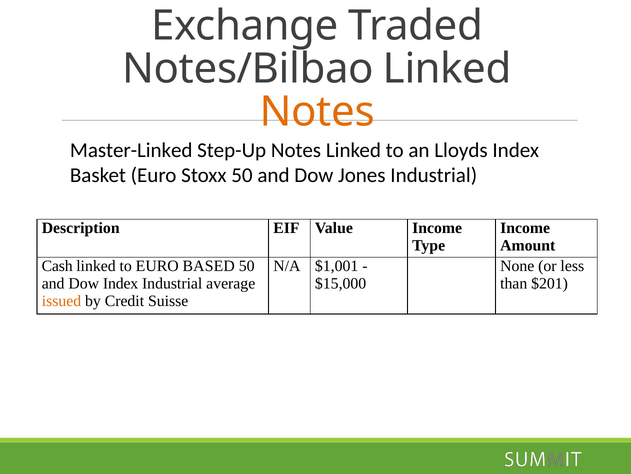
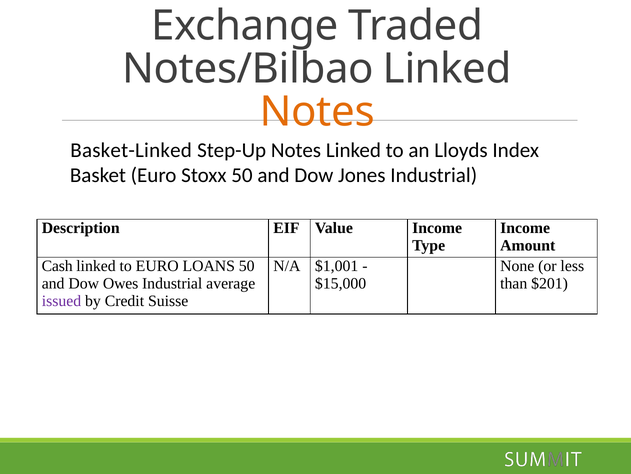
Master-Linked: Master-Linked -> Basket-Linked (131, 150)
BASED: BASED -> LOANS (209, 266)
Dow Index: Index -> Owes (121, 283)
issued colour: orange -> purple (61, 301)
